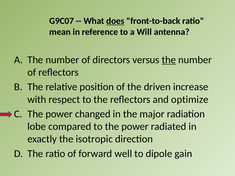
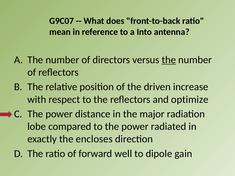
does underline: present -> none (115, 21)
Will: Will -> Into (144, 32)
changed: changed -> distance (93, 114)
isotropic: isotropic -> encloses (94, 139)
